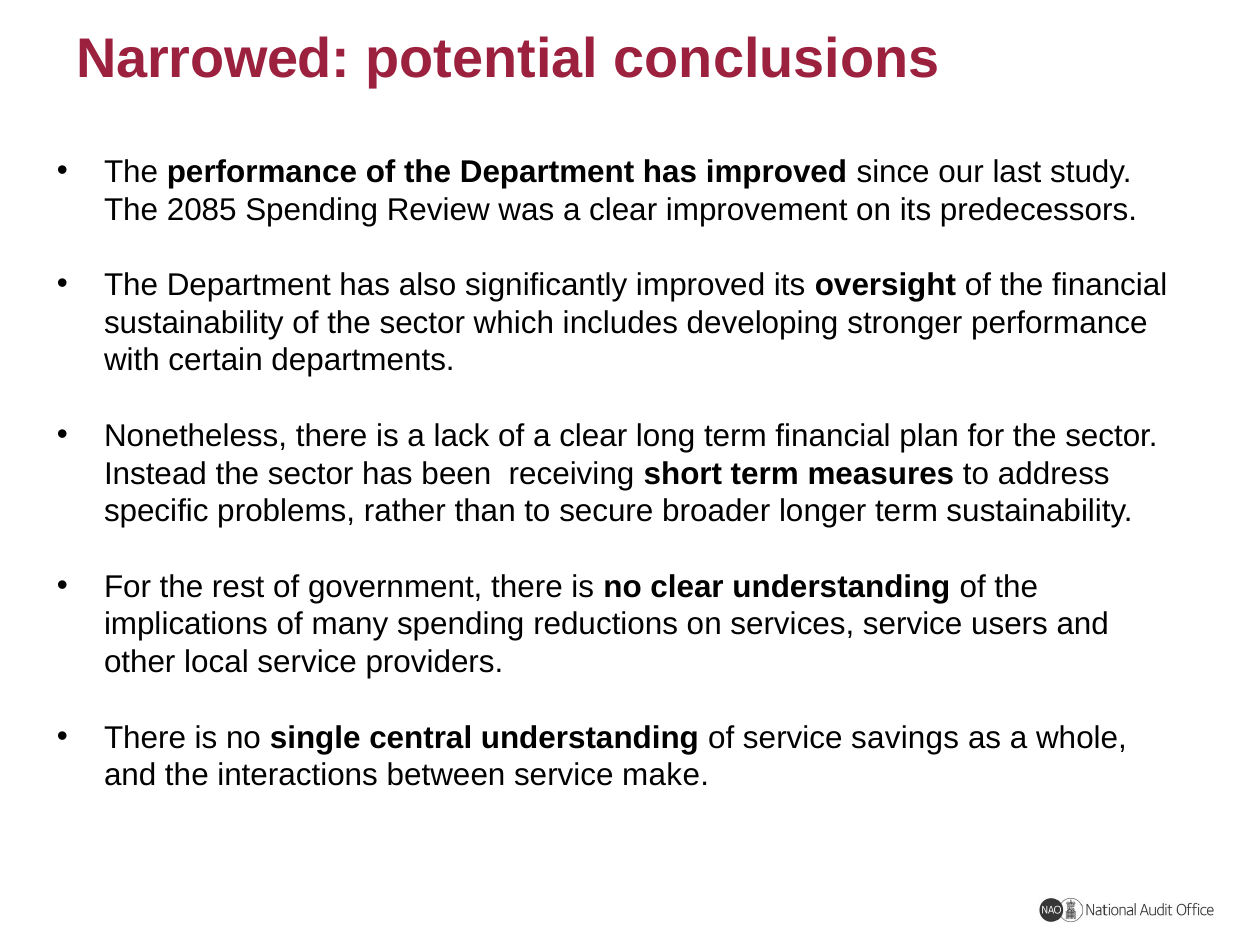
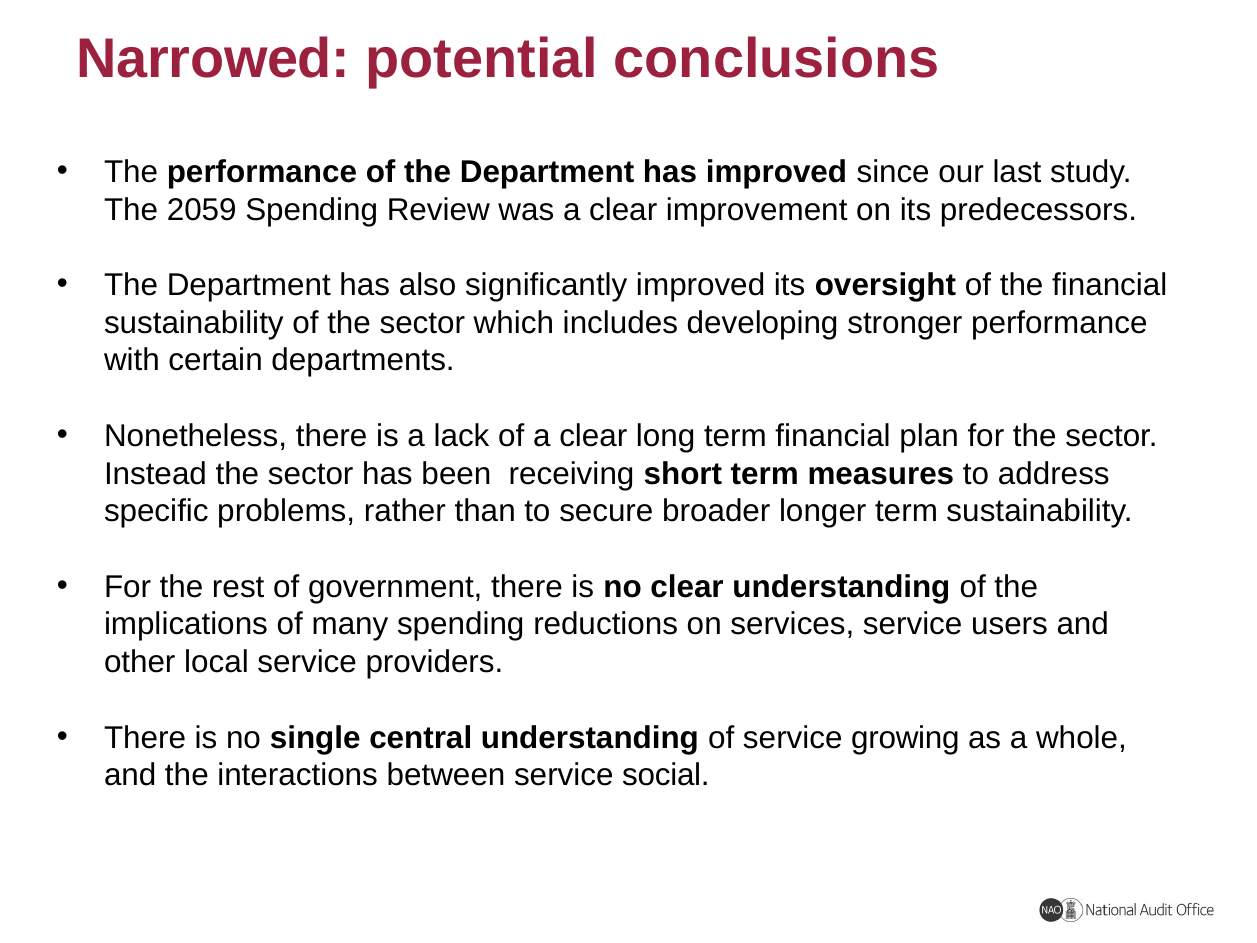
2085: 2085 -> 2059 (202, 210)
savings: savings -> growing (905, 738)
make: make -> social (666, 775)
